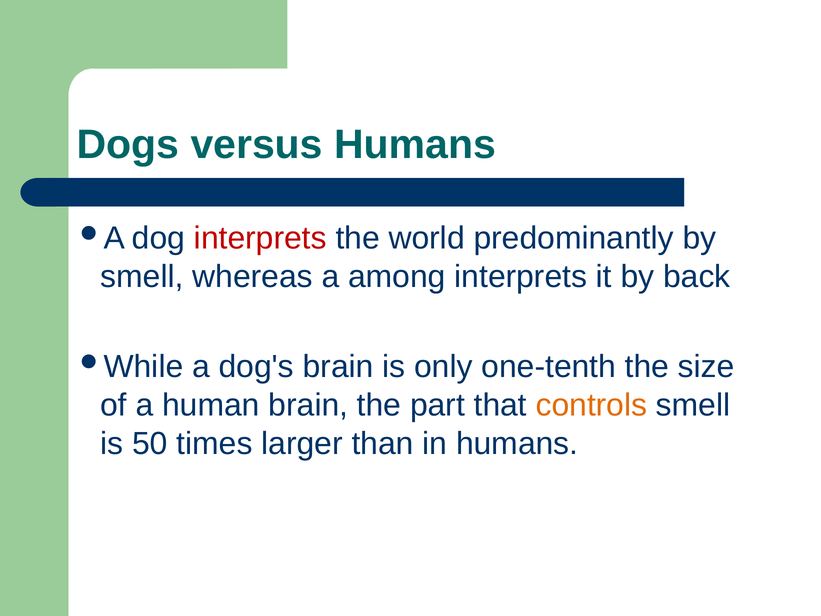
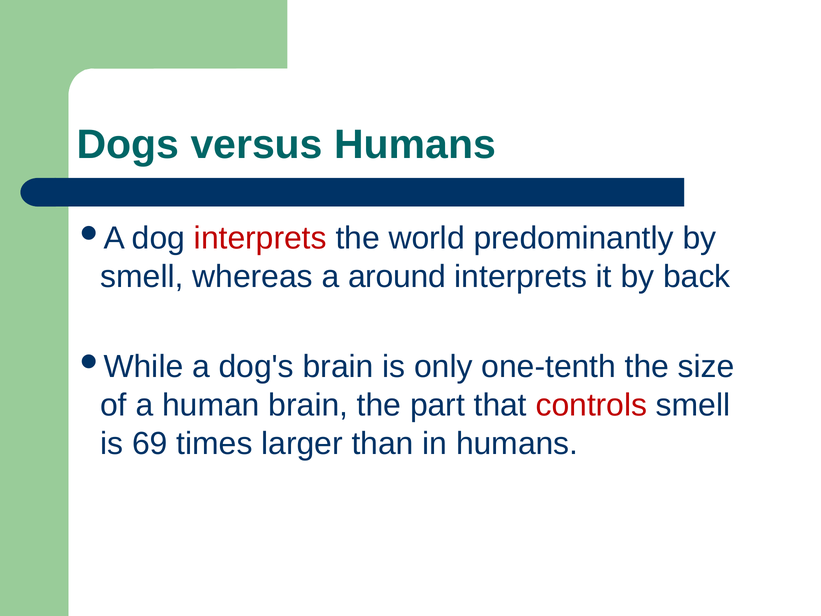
among: among -> around (397, 276)
controls colour: orange -> red (591, 405)
50: 50 -> 69 (150, 443)
